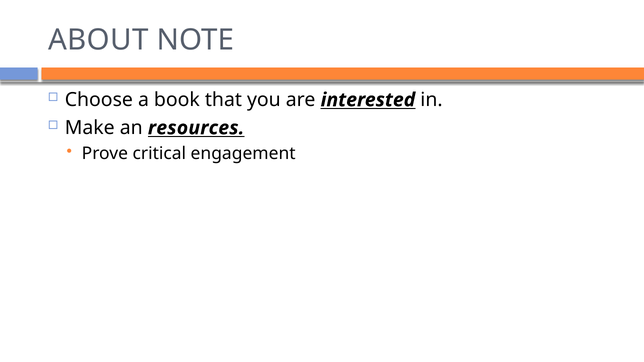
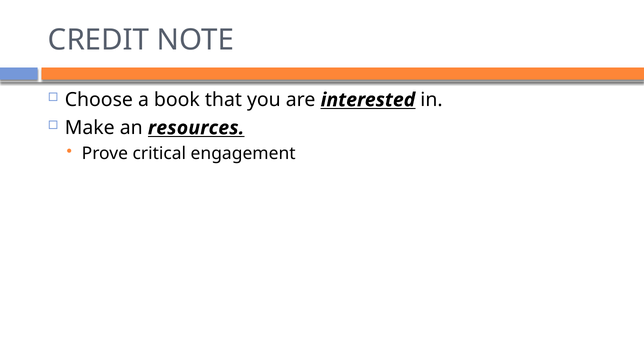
ABOUT: ABOUT -> CREDIT (99, 40)
